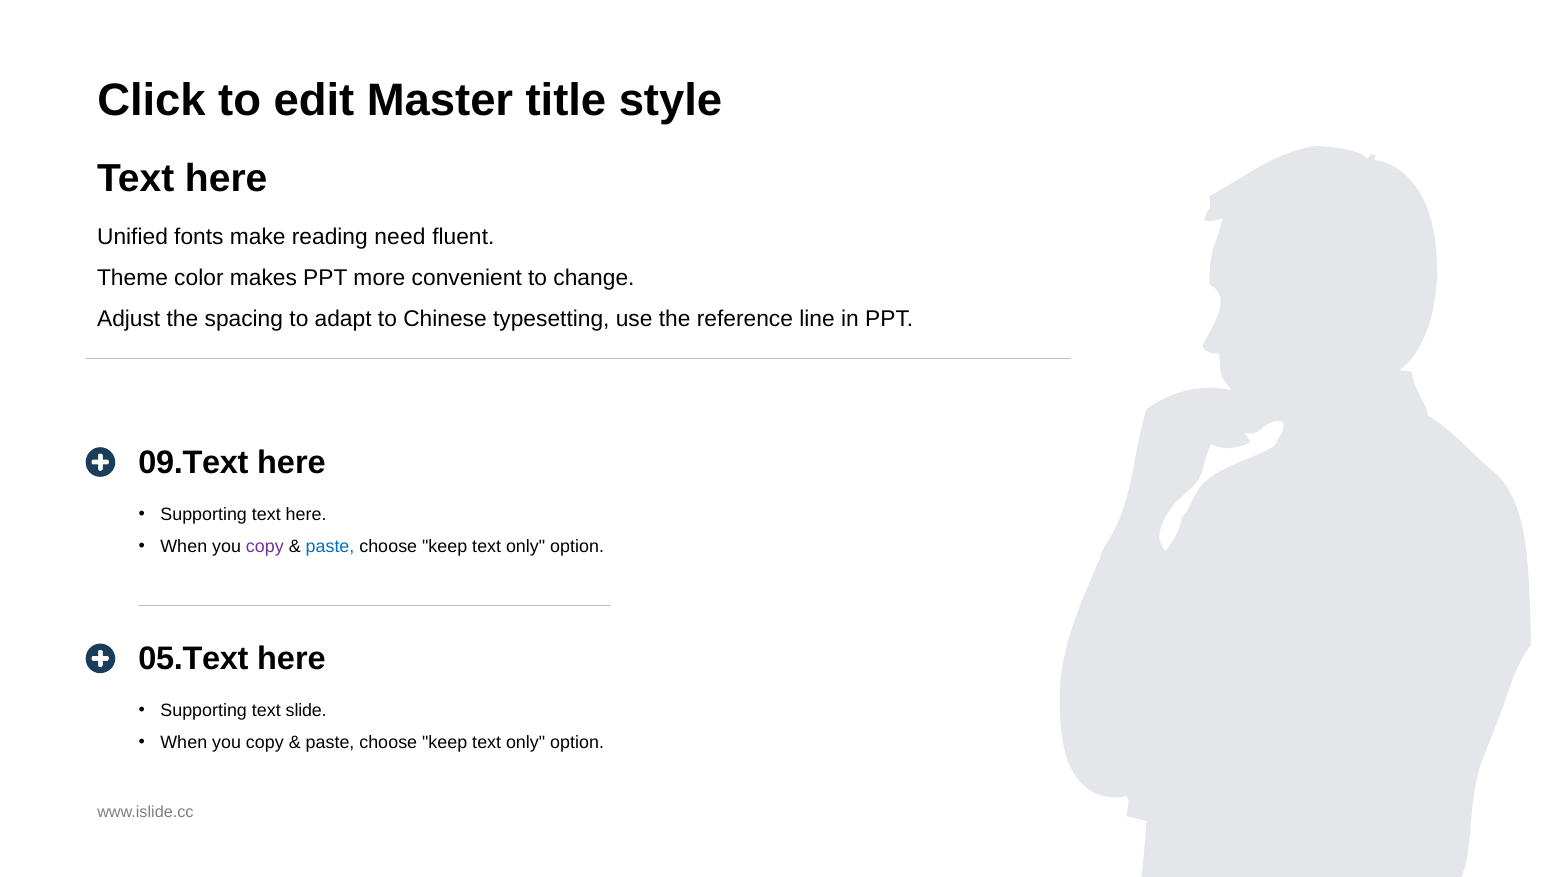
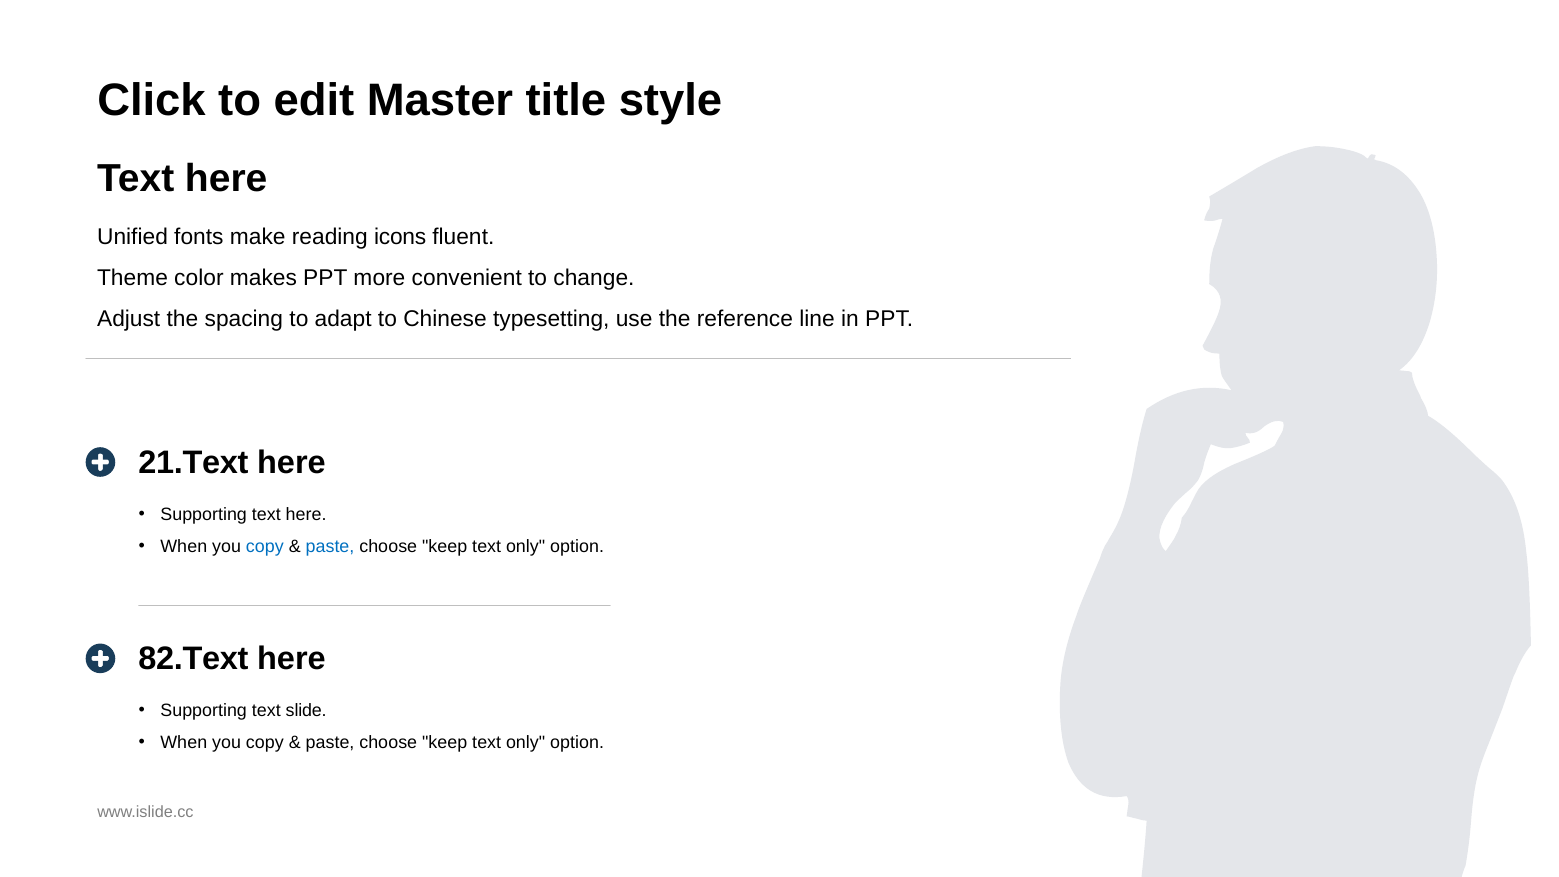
need: need -> icons (400, 237)
09.Text: 09.Text -> 21.Text (193, 462)
copy colour: purple -> blue (265, 547)
05.Text: 05.Text -> 82.Text (193, 659)
